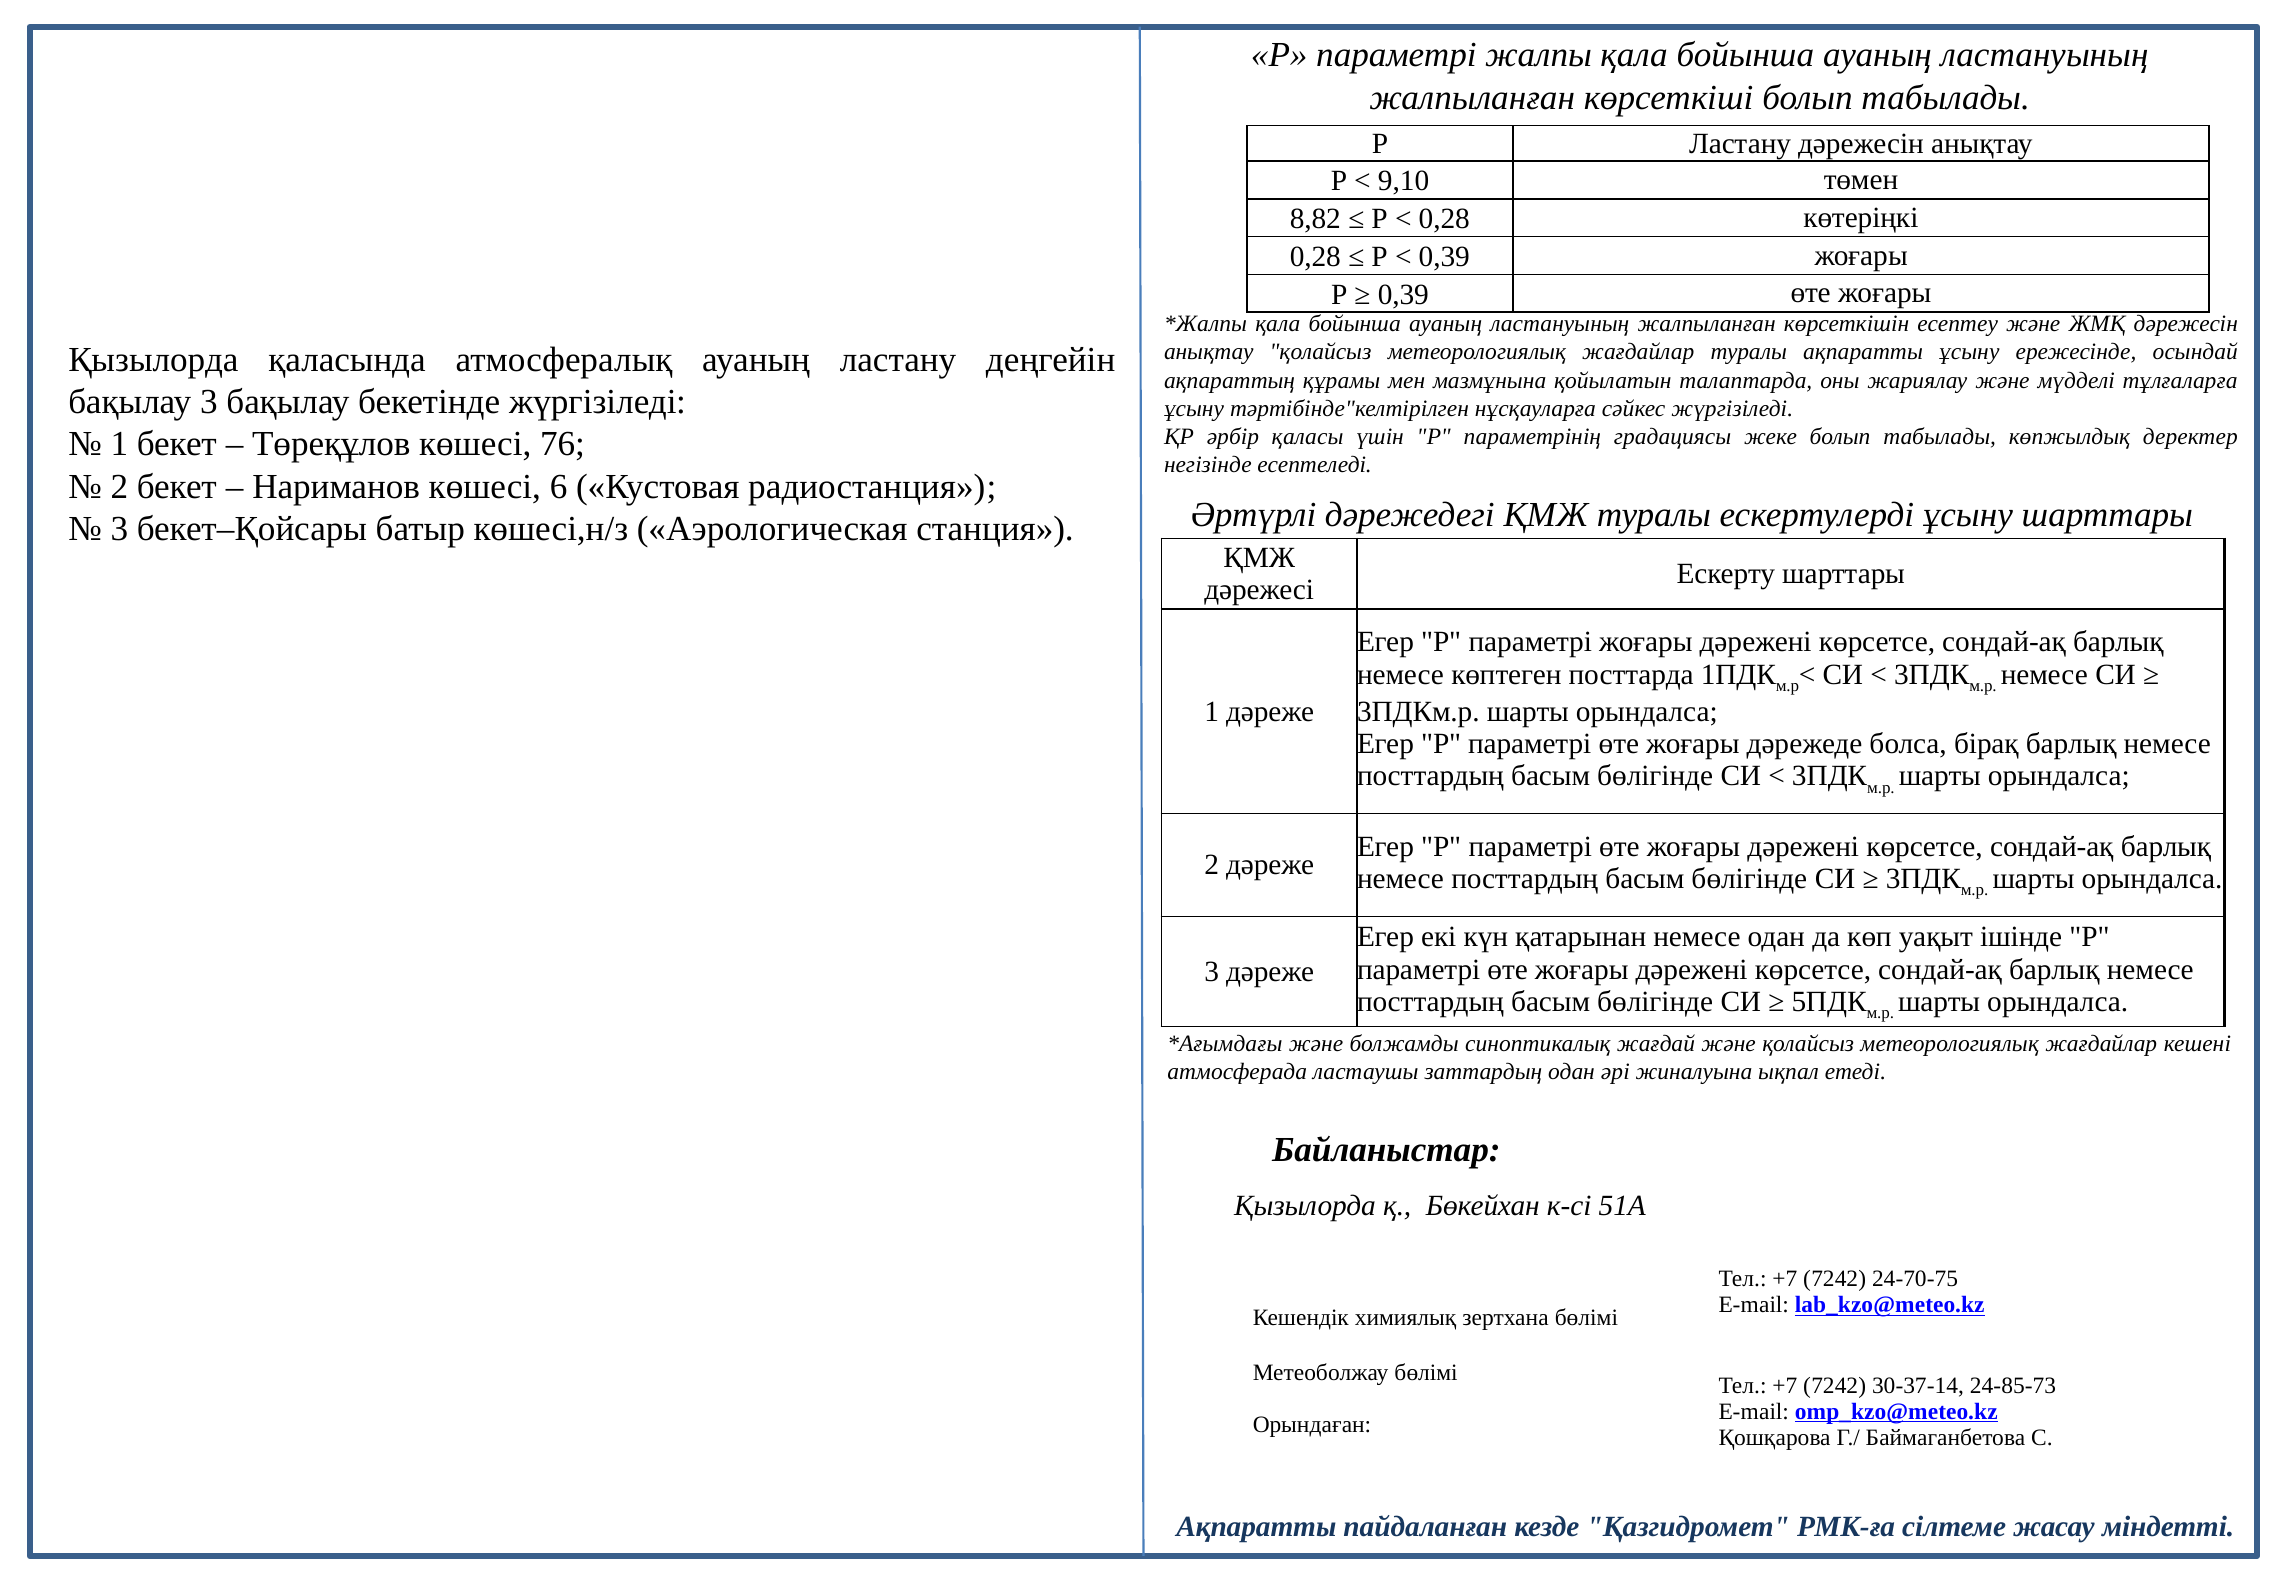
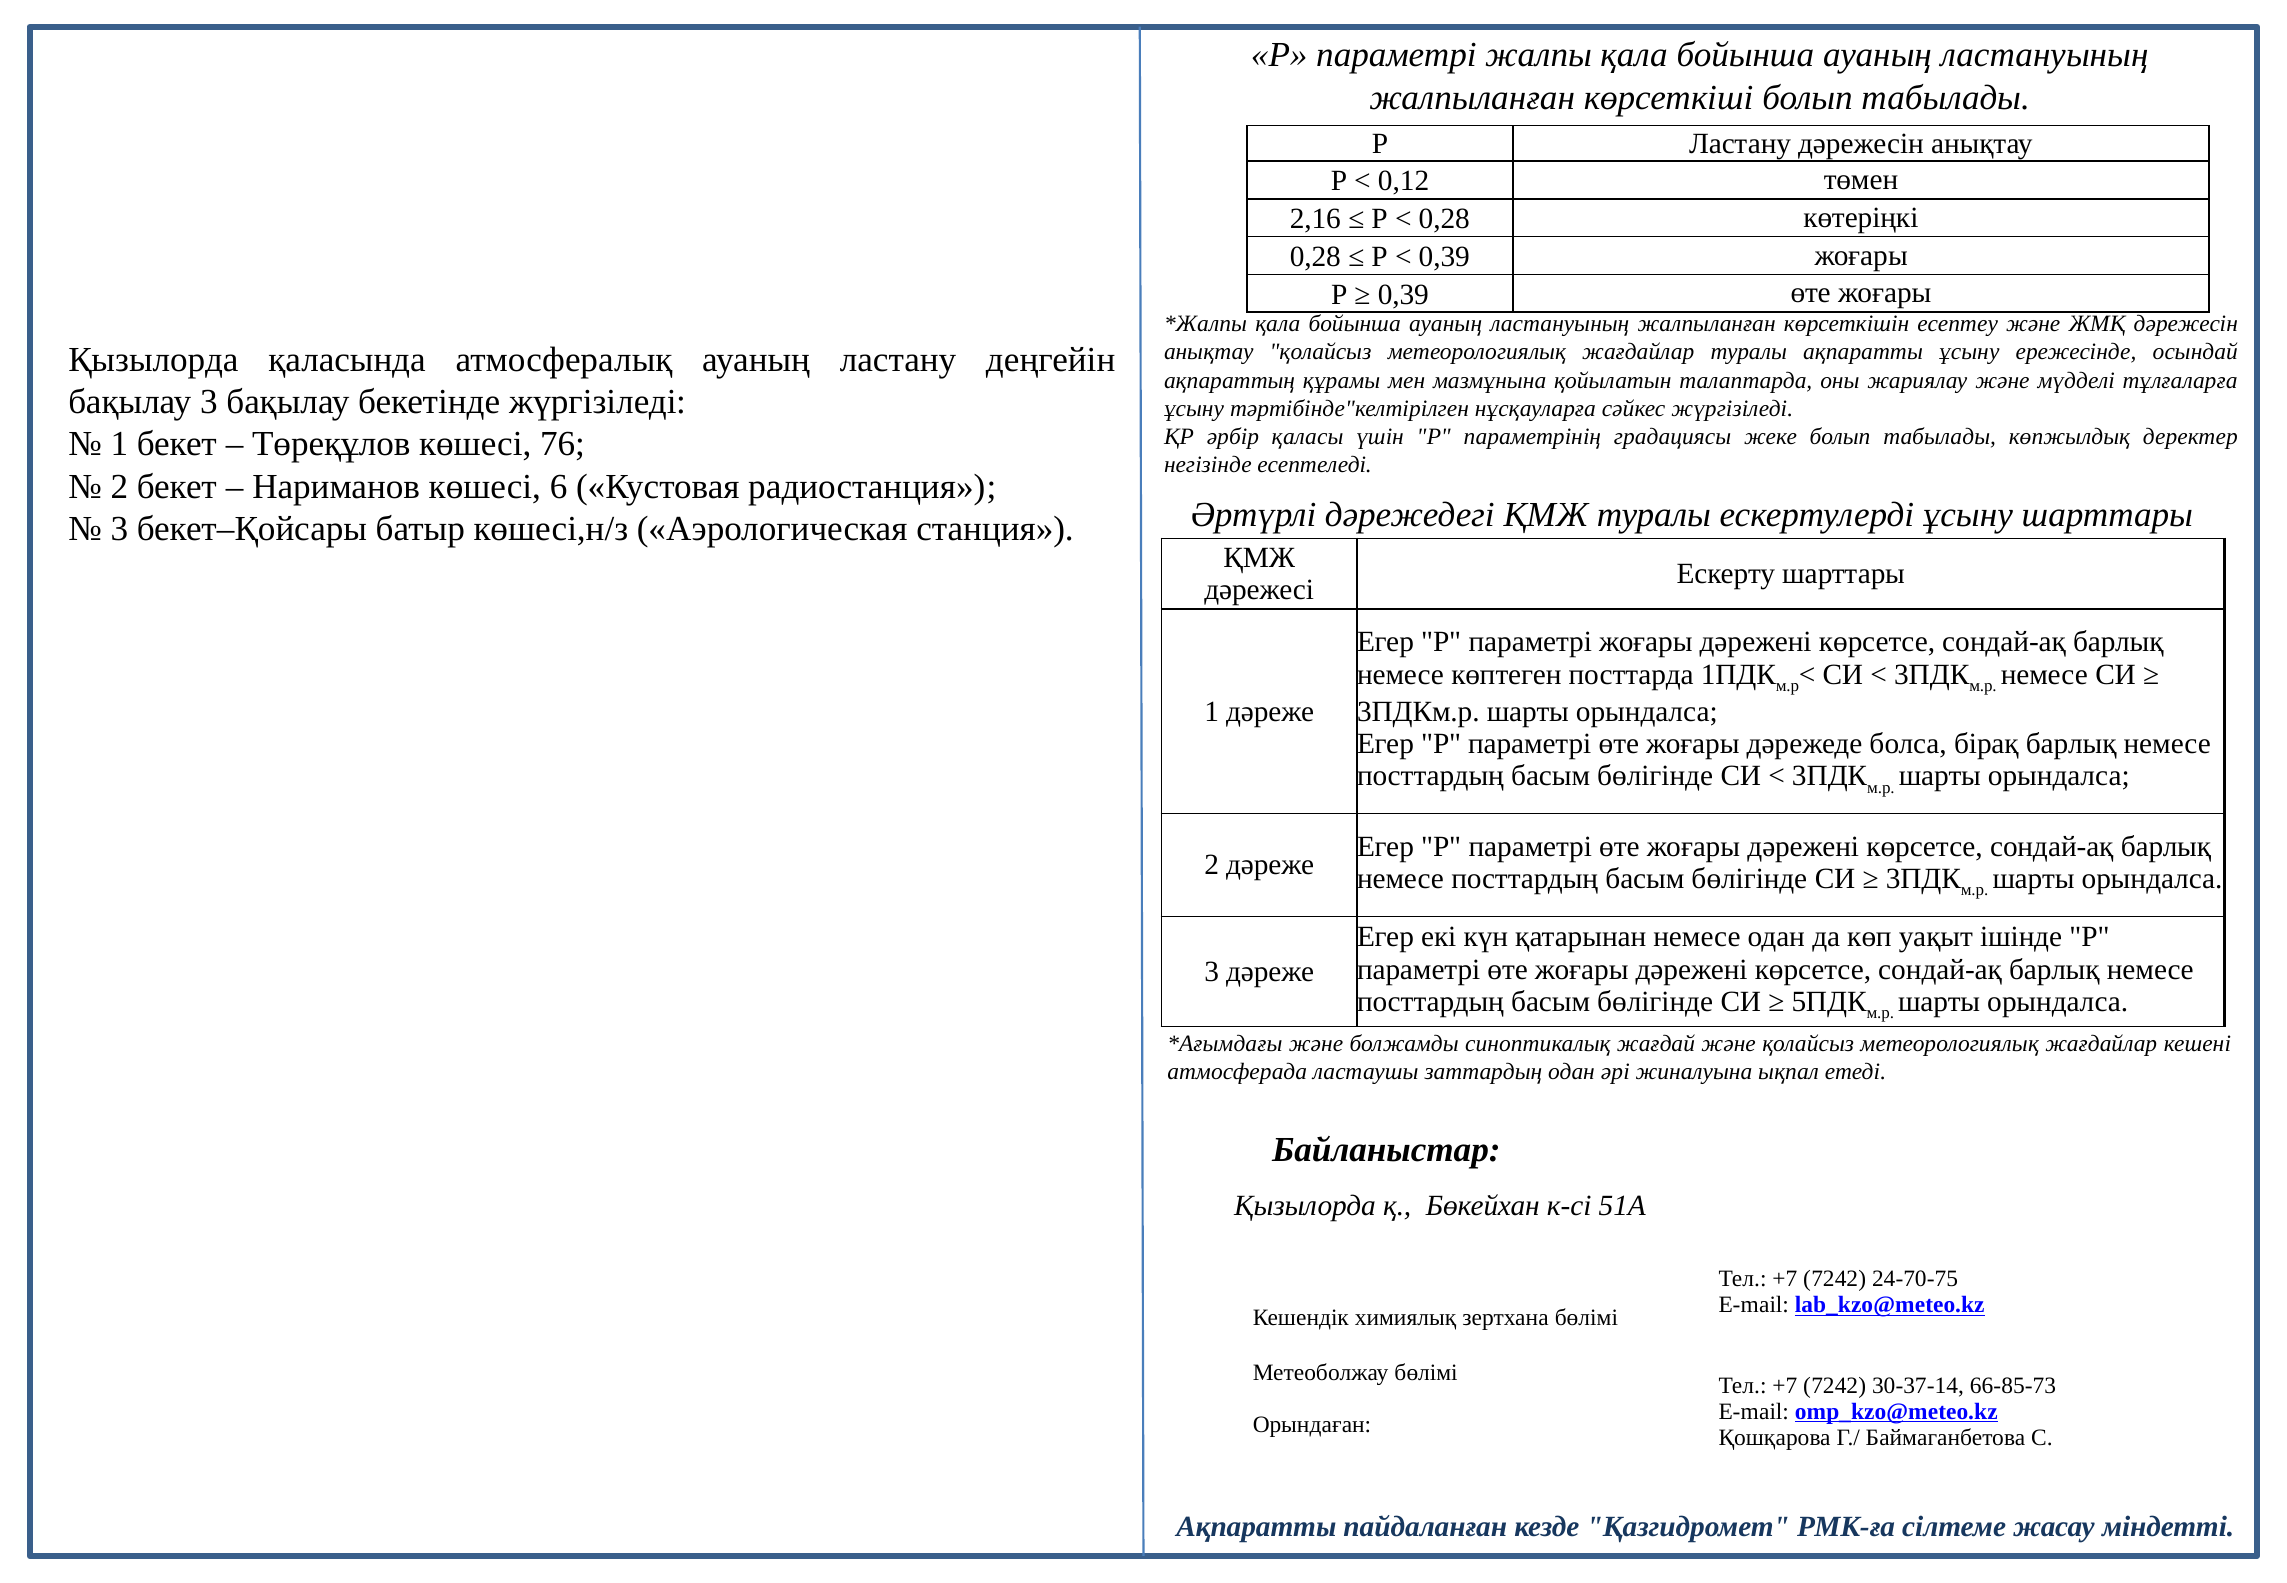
9,10: 9,10 -> 0,12 (1404, 181)
8,82: 8,82 -> 2,16 (1315, 219)
24-85-73: 24-85-73 -> 66-85-73 (2013, 1386)
